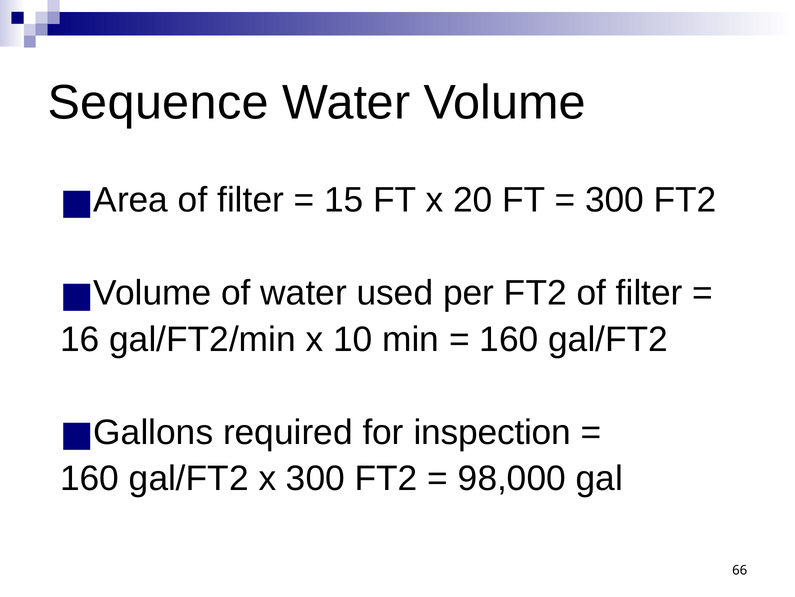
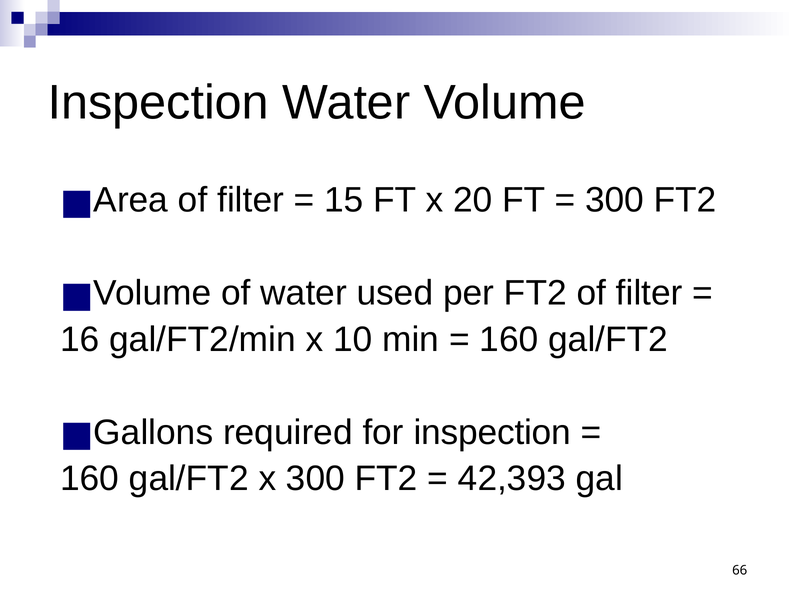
Sequence: Sequence -> Inspection (158, 103)
98,000: 98,000 -> 42,393 (512, 478)
